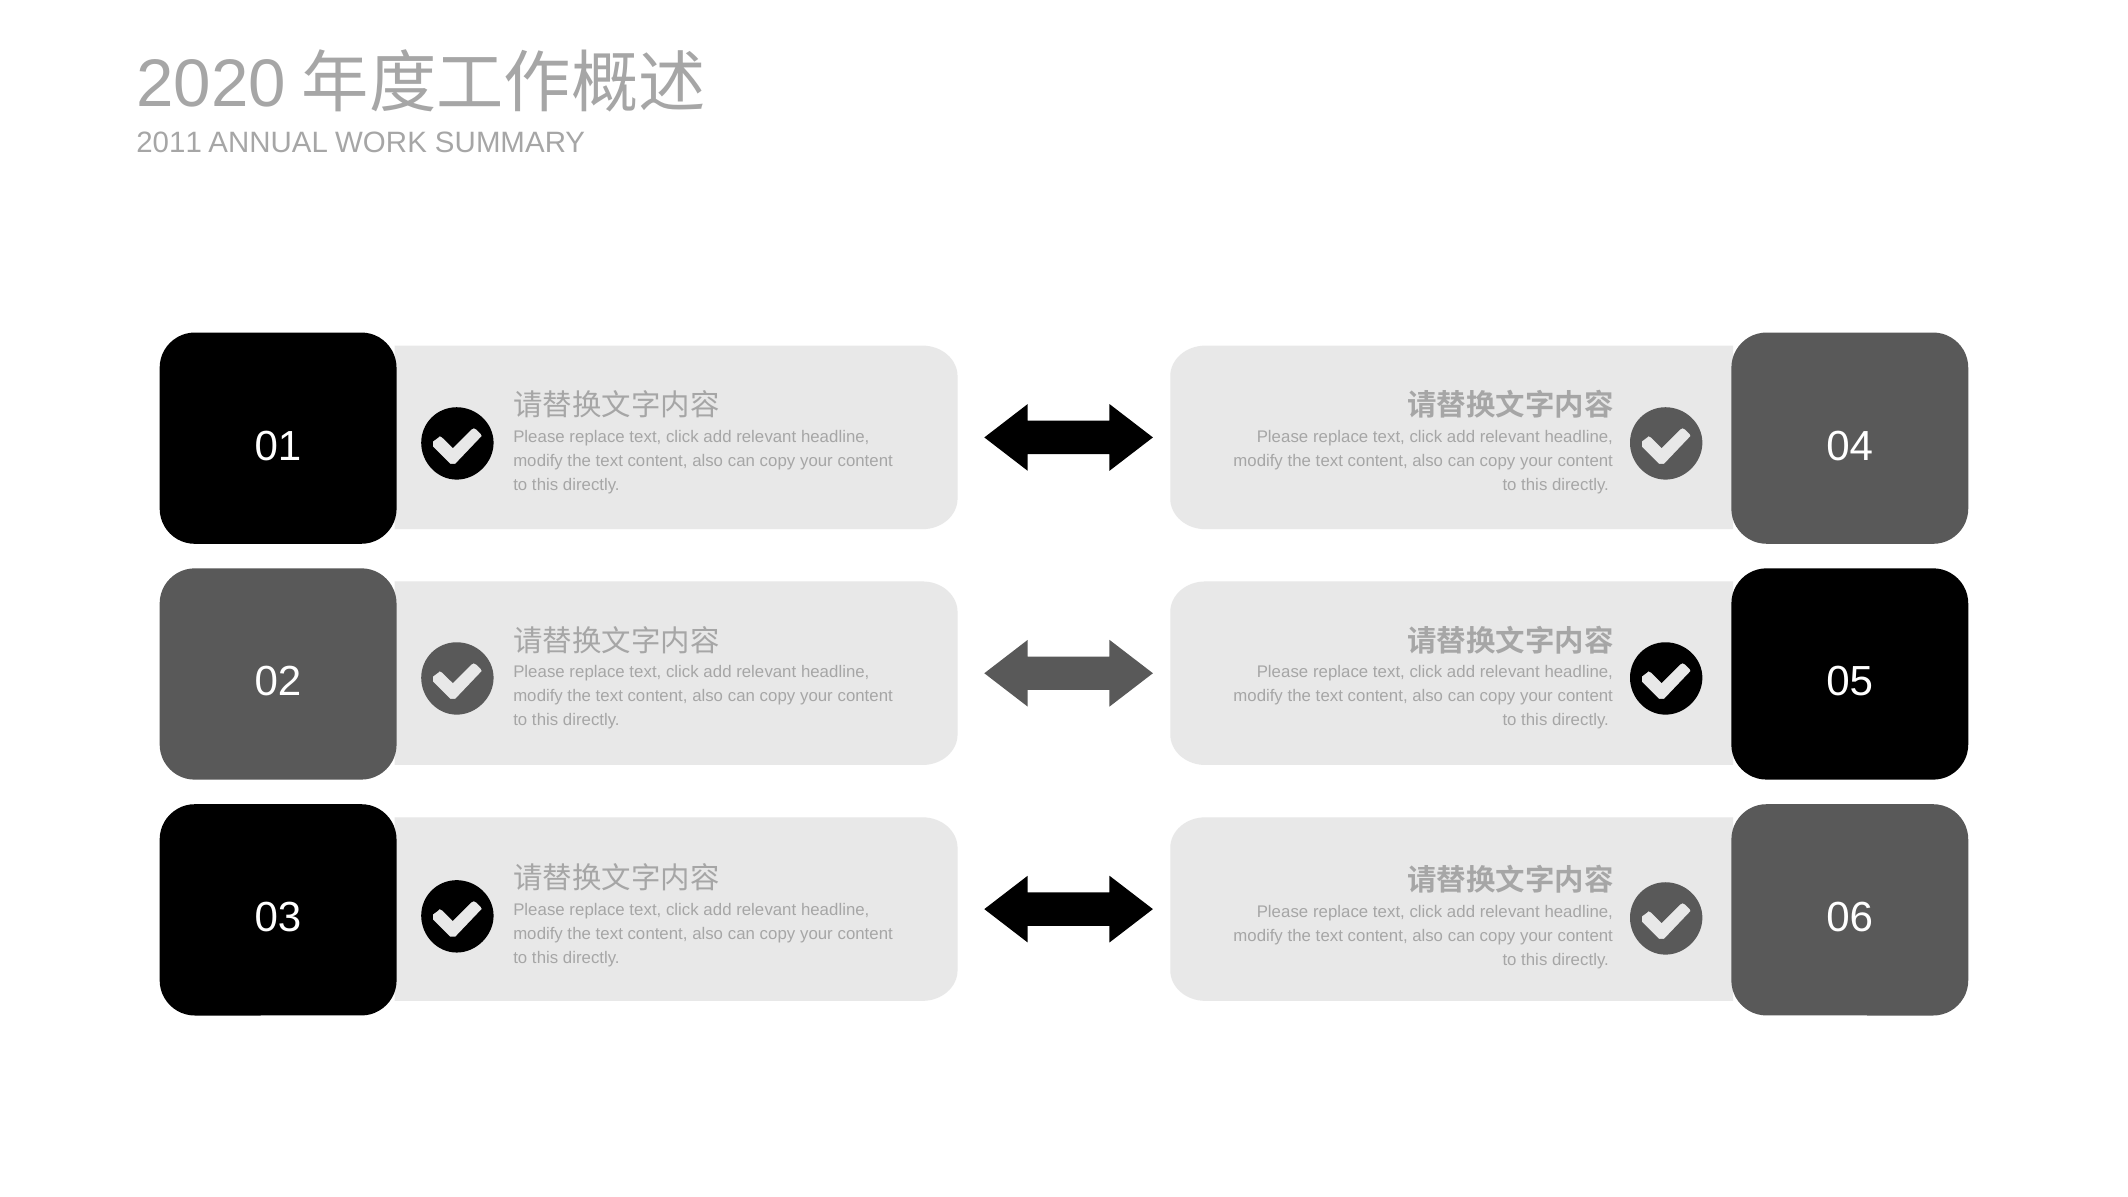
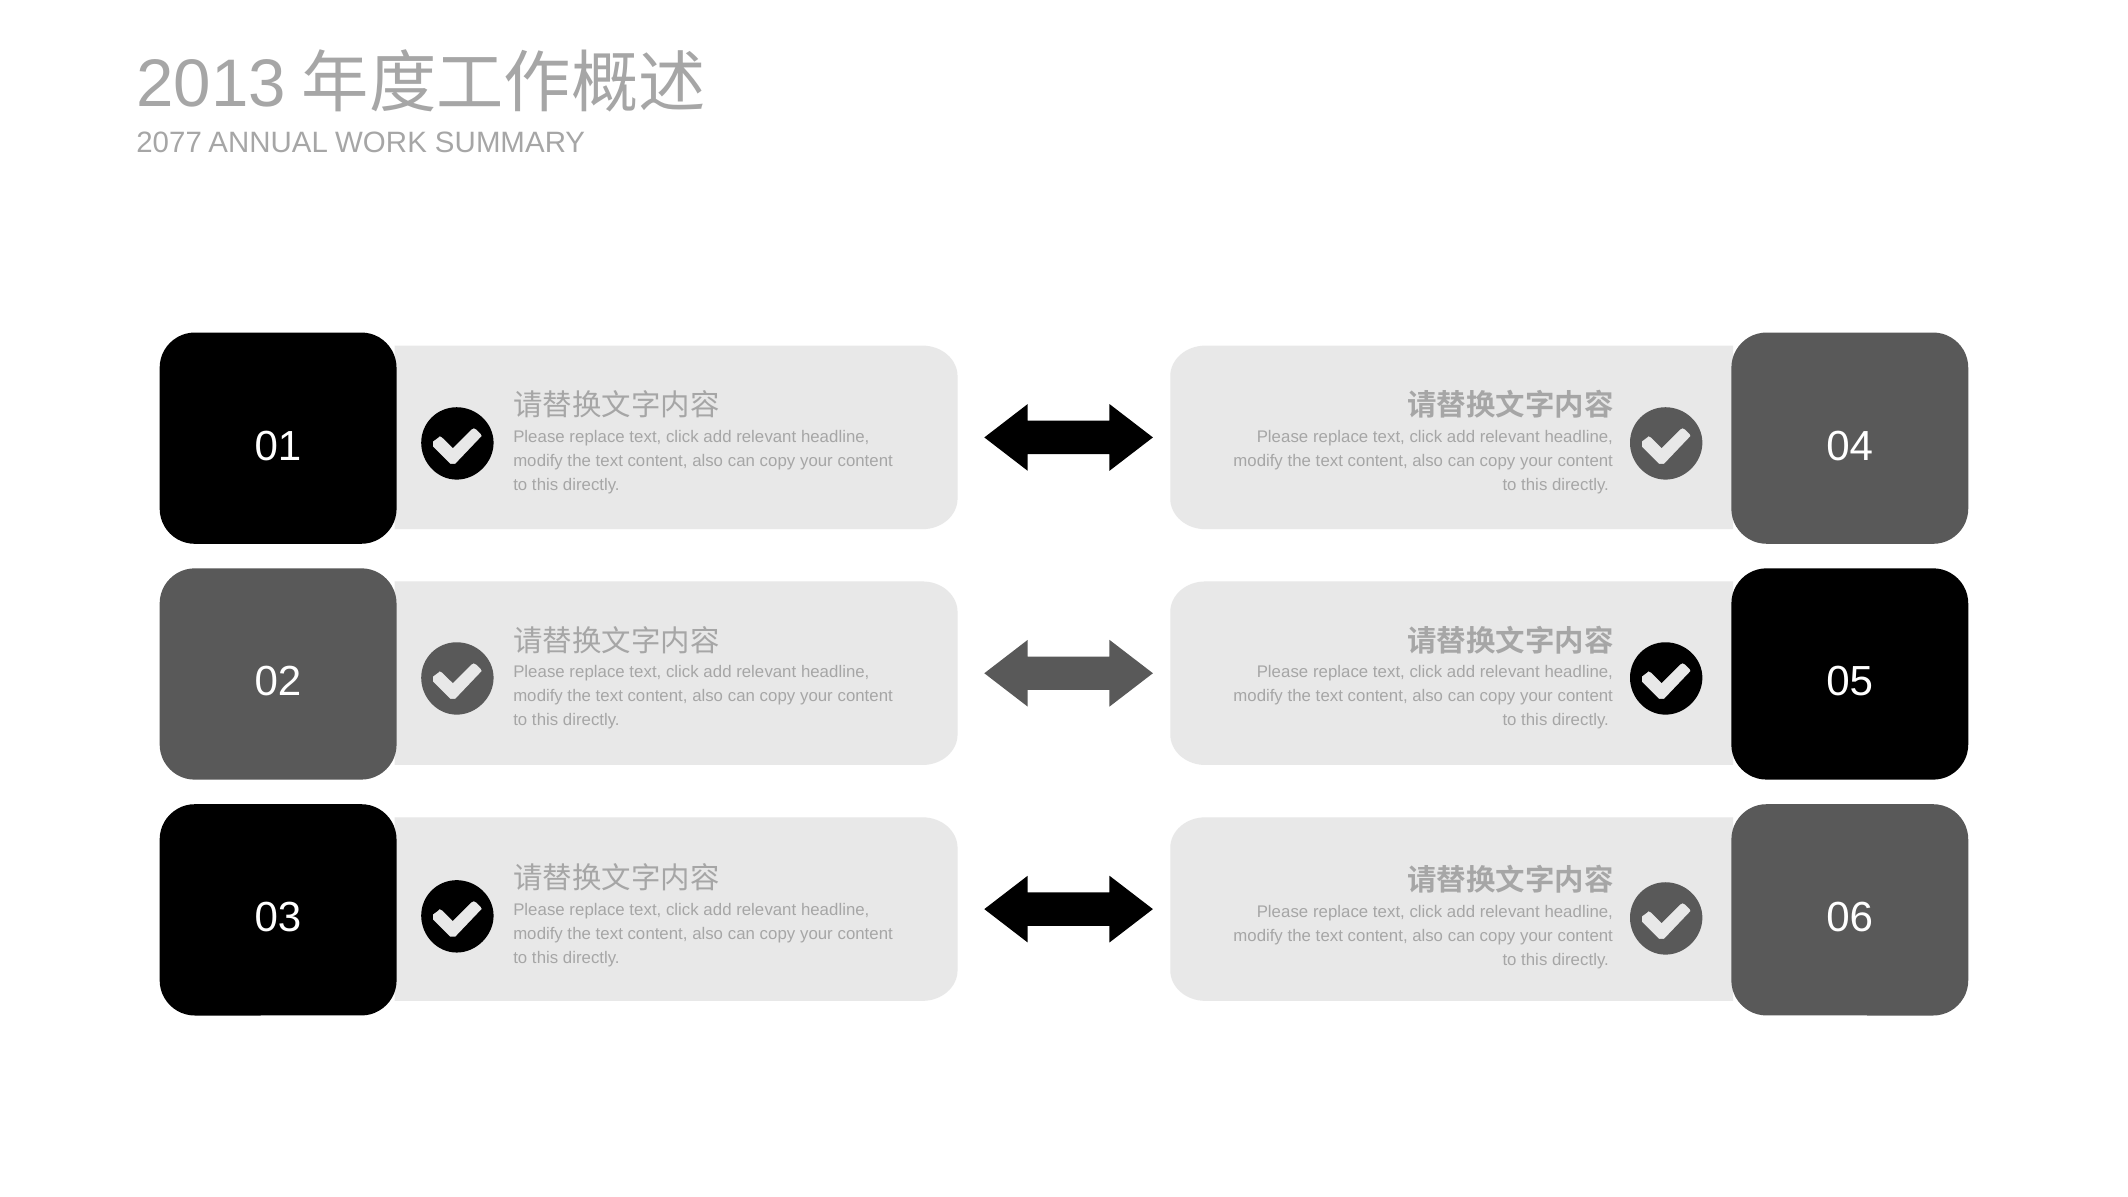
2020: 2020 -> 2013 (211, 84)
2011: 2011 -> 2077 (169, 143)
